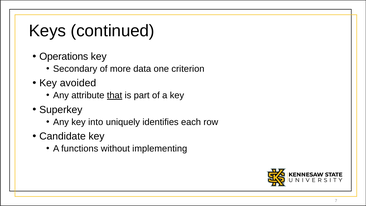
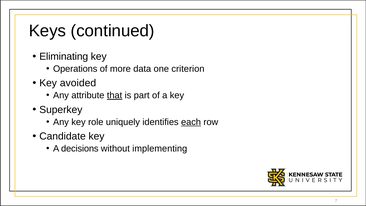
Operations: Operations -> Eliminating (64, 56)
Secondary: Secondary -> Operations (75, 69)
into: into -> role (96, 122)
each underline: none -> present (191, 122)
functions: functions -> decisions (80, 149)
